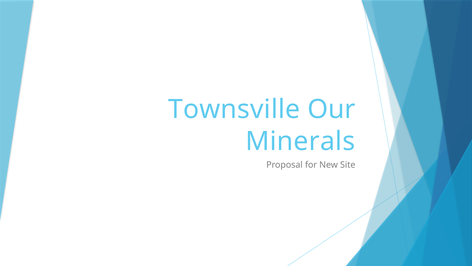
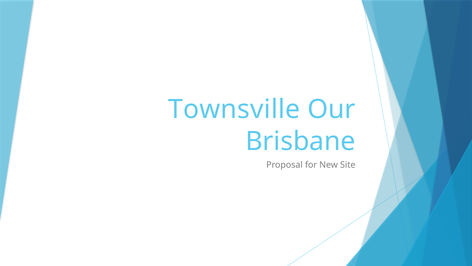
Minerals: Minerals -> Brisbane (300, 141)
